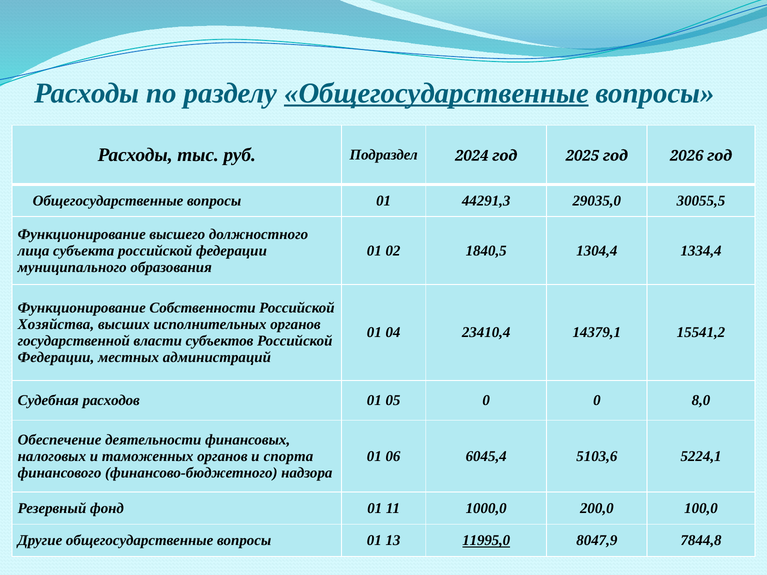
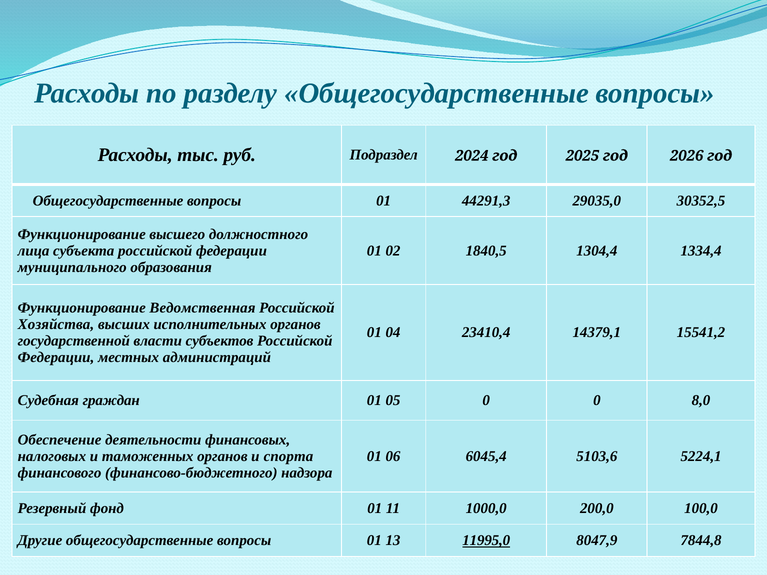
Общегосударственные underline: present -> none (436, 93)
30055,5: 30055,5 -> 30352,5 (701, 201)
Собственности: Собственности -> Ведомственная (202, 308)
расходов: расходов -> граждан (111, 401)
